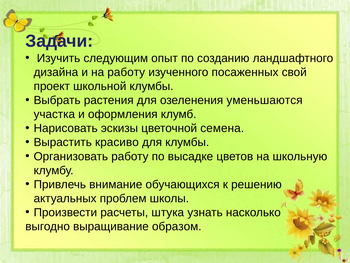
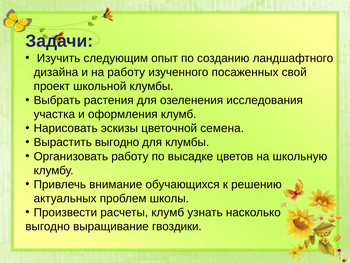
уменьшаются: уменьшаются -> исследования (265, 100)
Вырастить красиво: красиво -> выгодно (117, 142)
расчеты штука: штука -> клумб (168, 212)
образом: образом -> гвоздики (177, 226)
